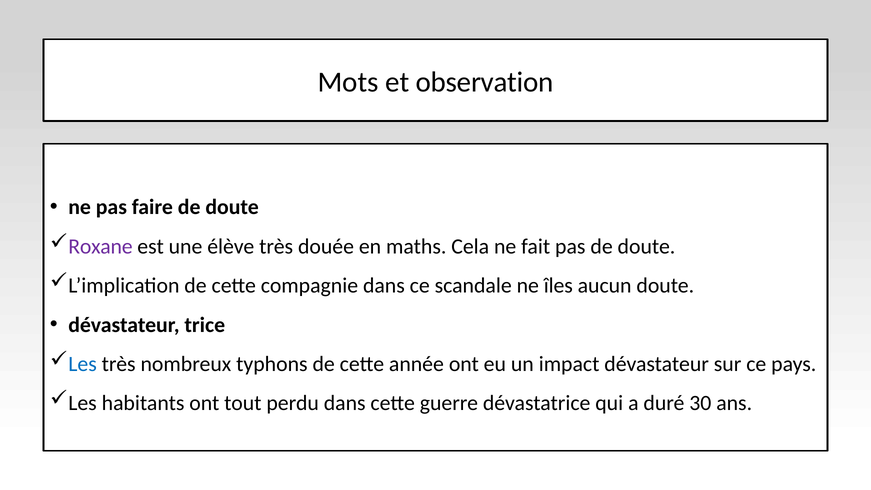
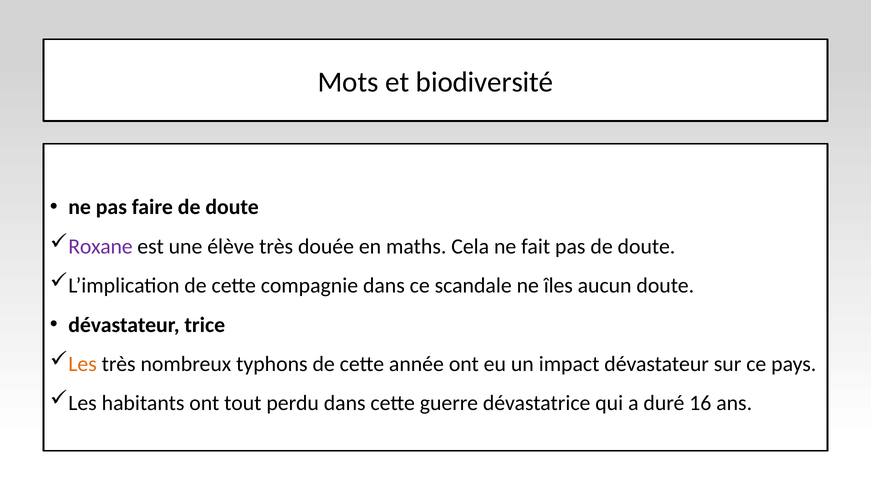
observation: observation -> biodiversité (485, 82)
Les colour: blue -> orange (83, 364)
30: 30 -> 16 (700, 403)
